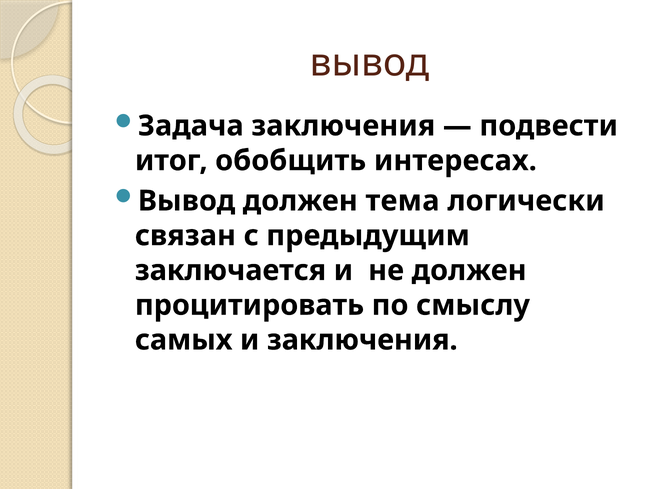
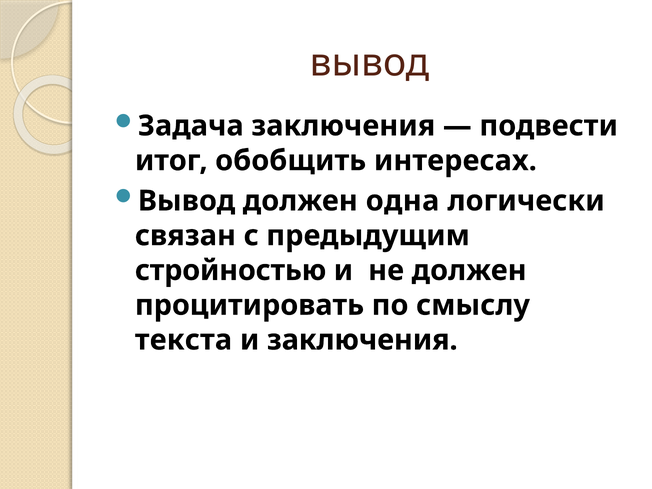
тема: тема -> одна (403, 201)
заключается: заключается -> стройностью (231, 270)
самых: самых -> текста (184, 340)
